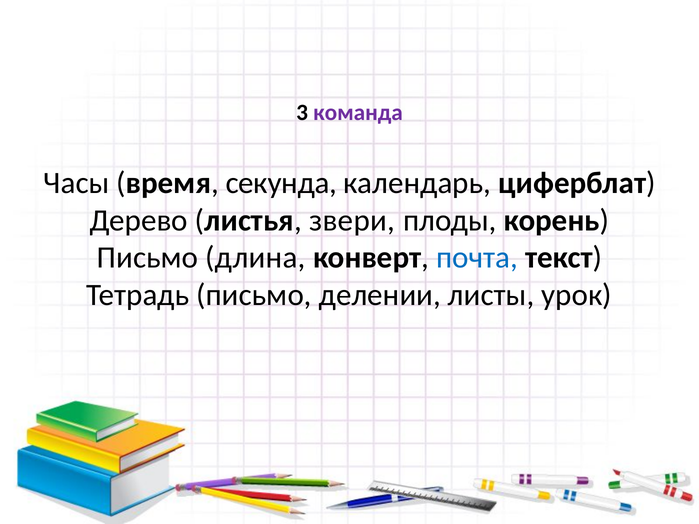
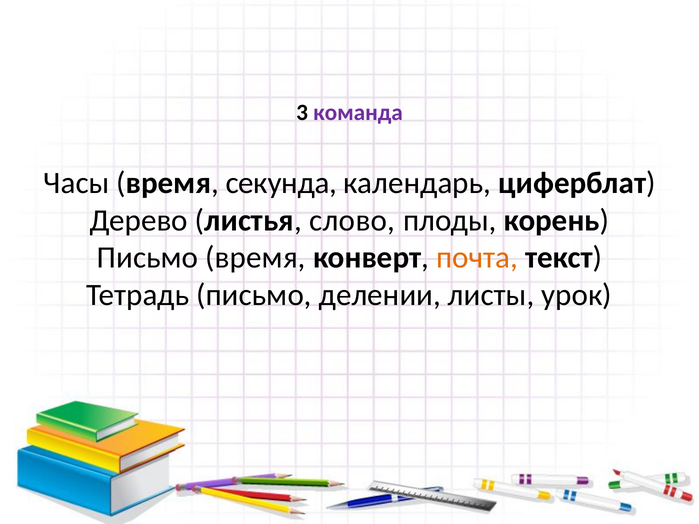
звери: звери -> слово (352, 220)
Письмо длина: длина -> время (255, 258)
почта colour: blue -> orange (477, 258)
